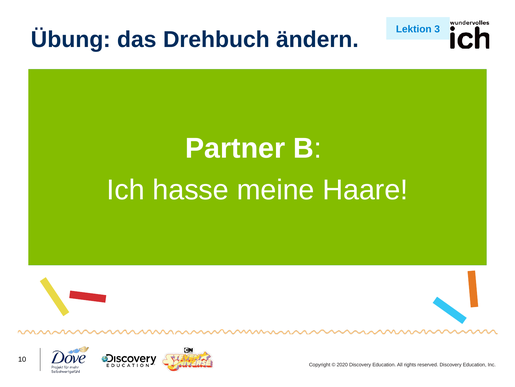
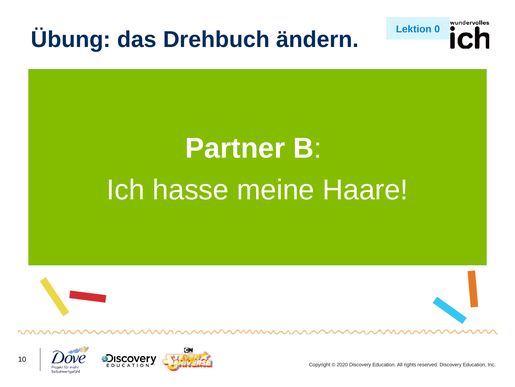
3: 3 -> 0 (437, 29)
